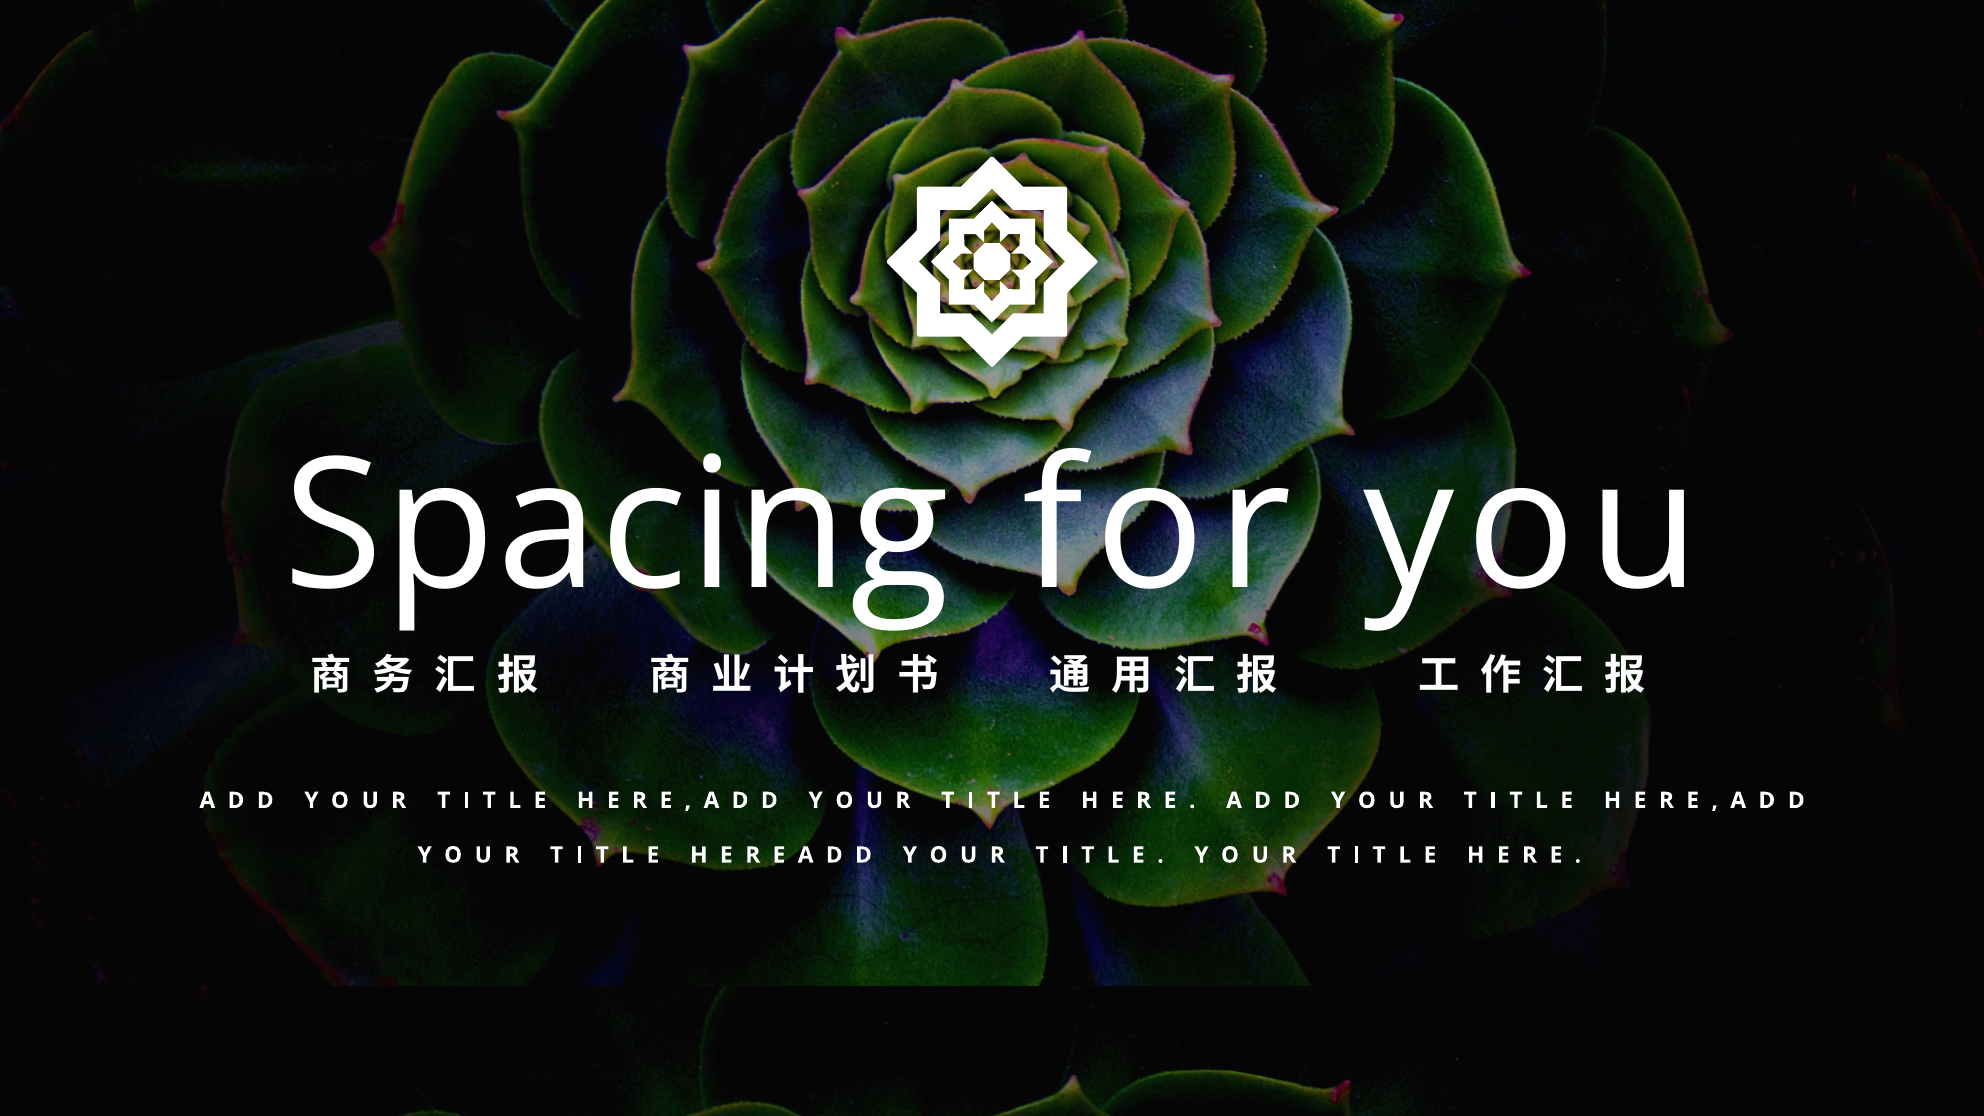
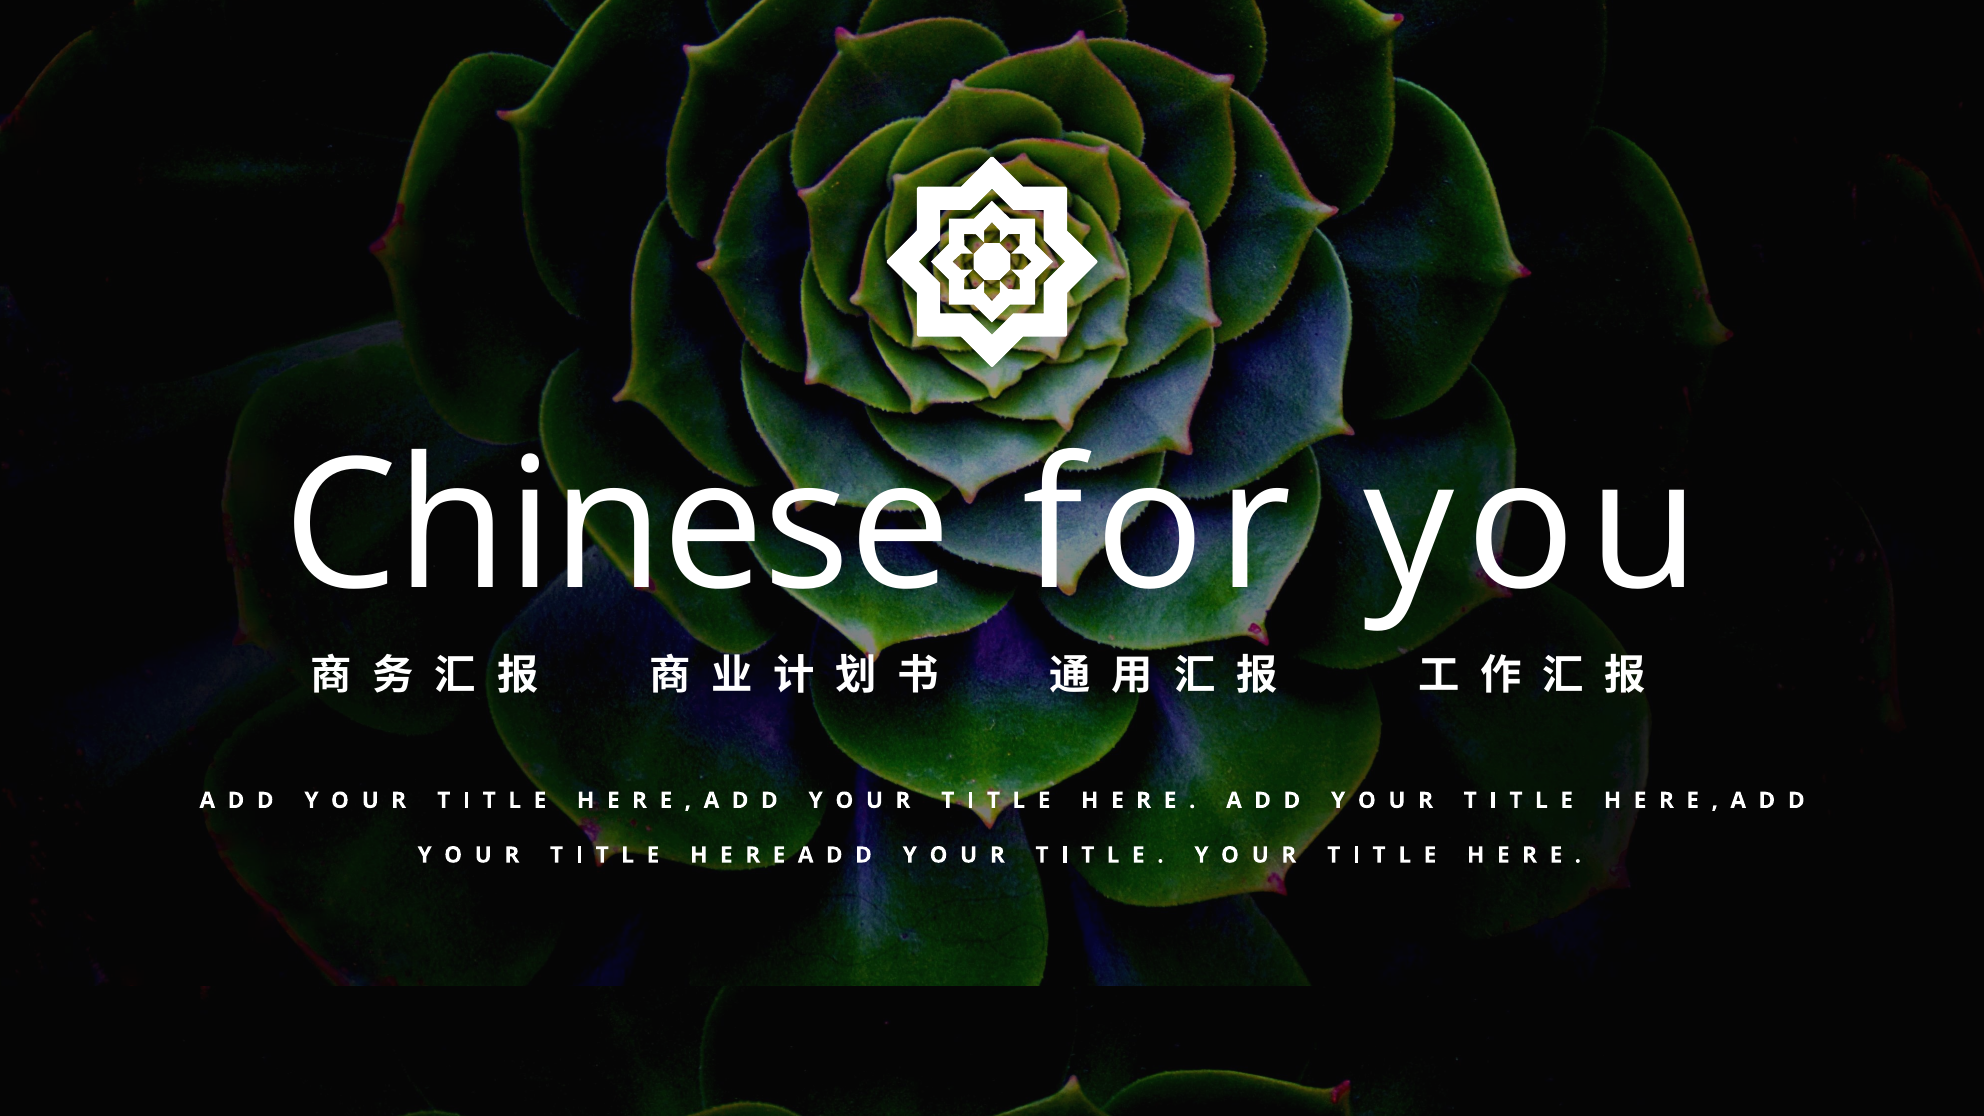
Spacing: Spacing -> Chinese (617, 528)
